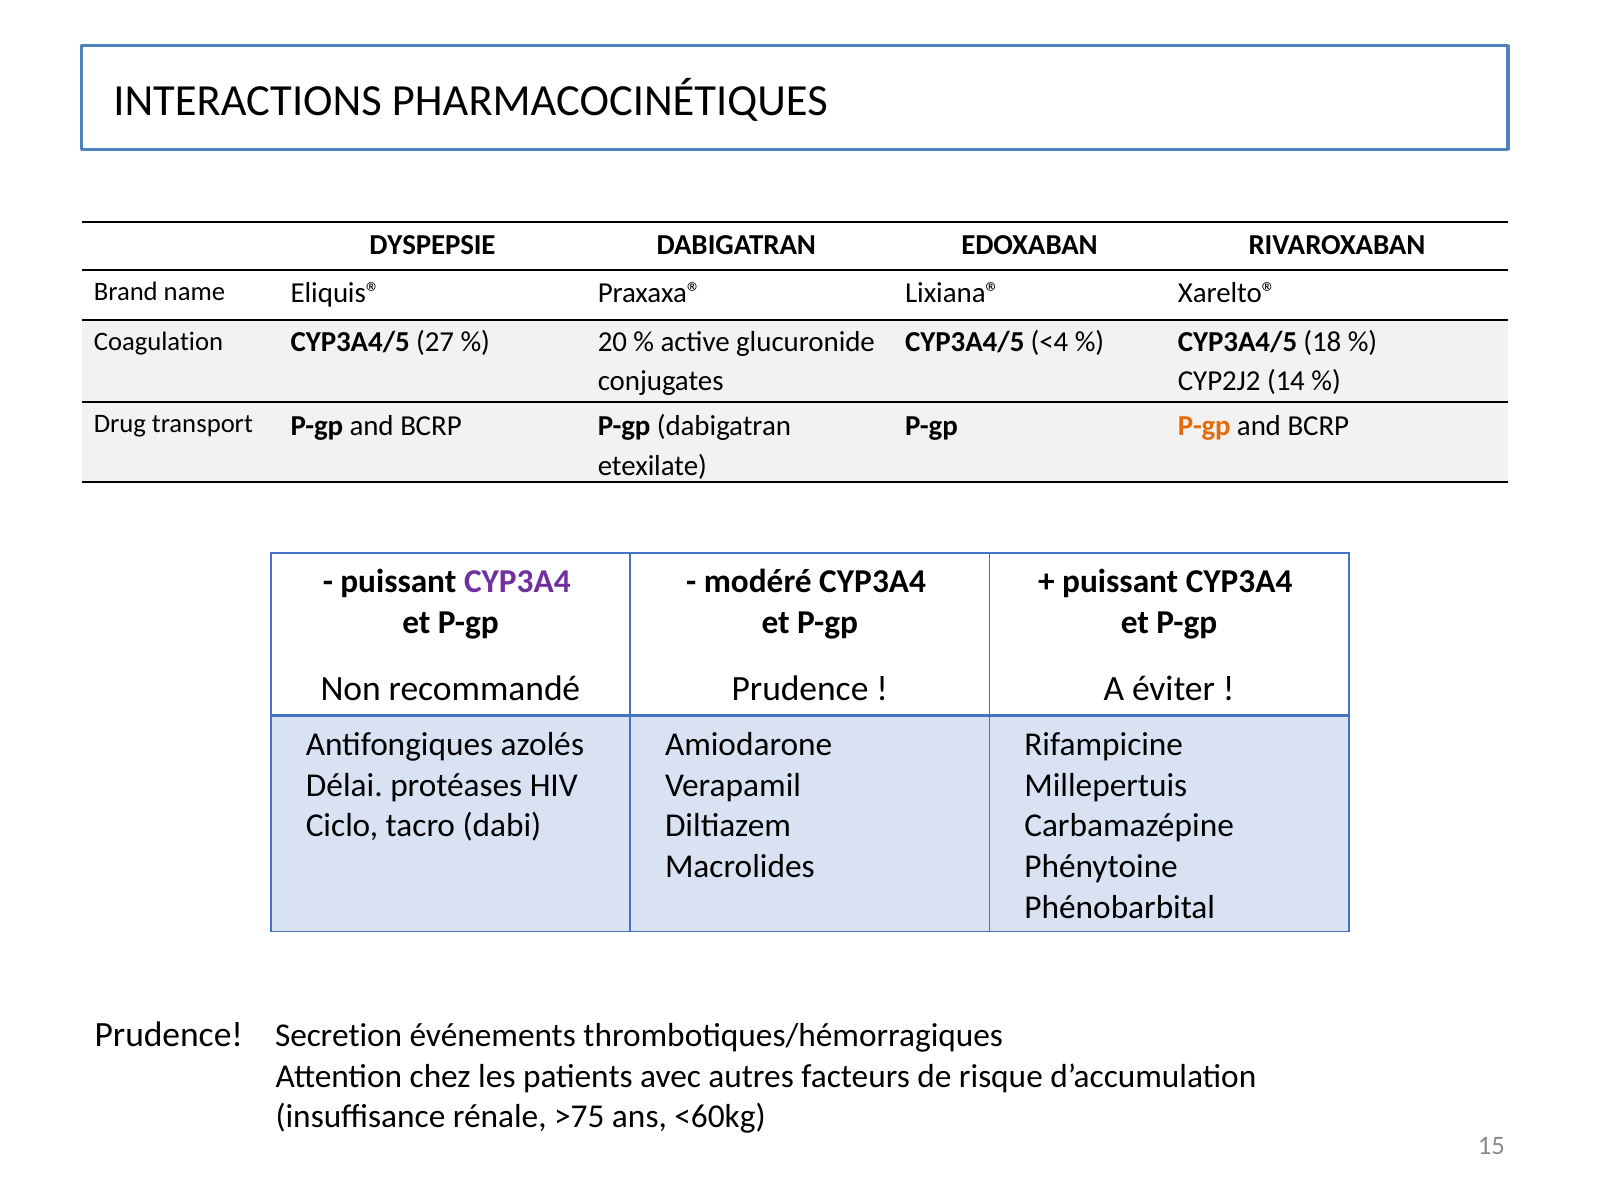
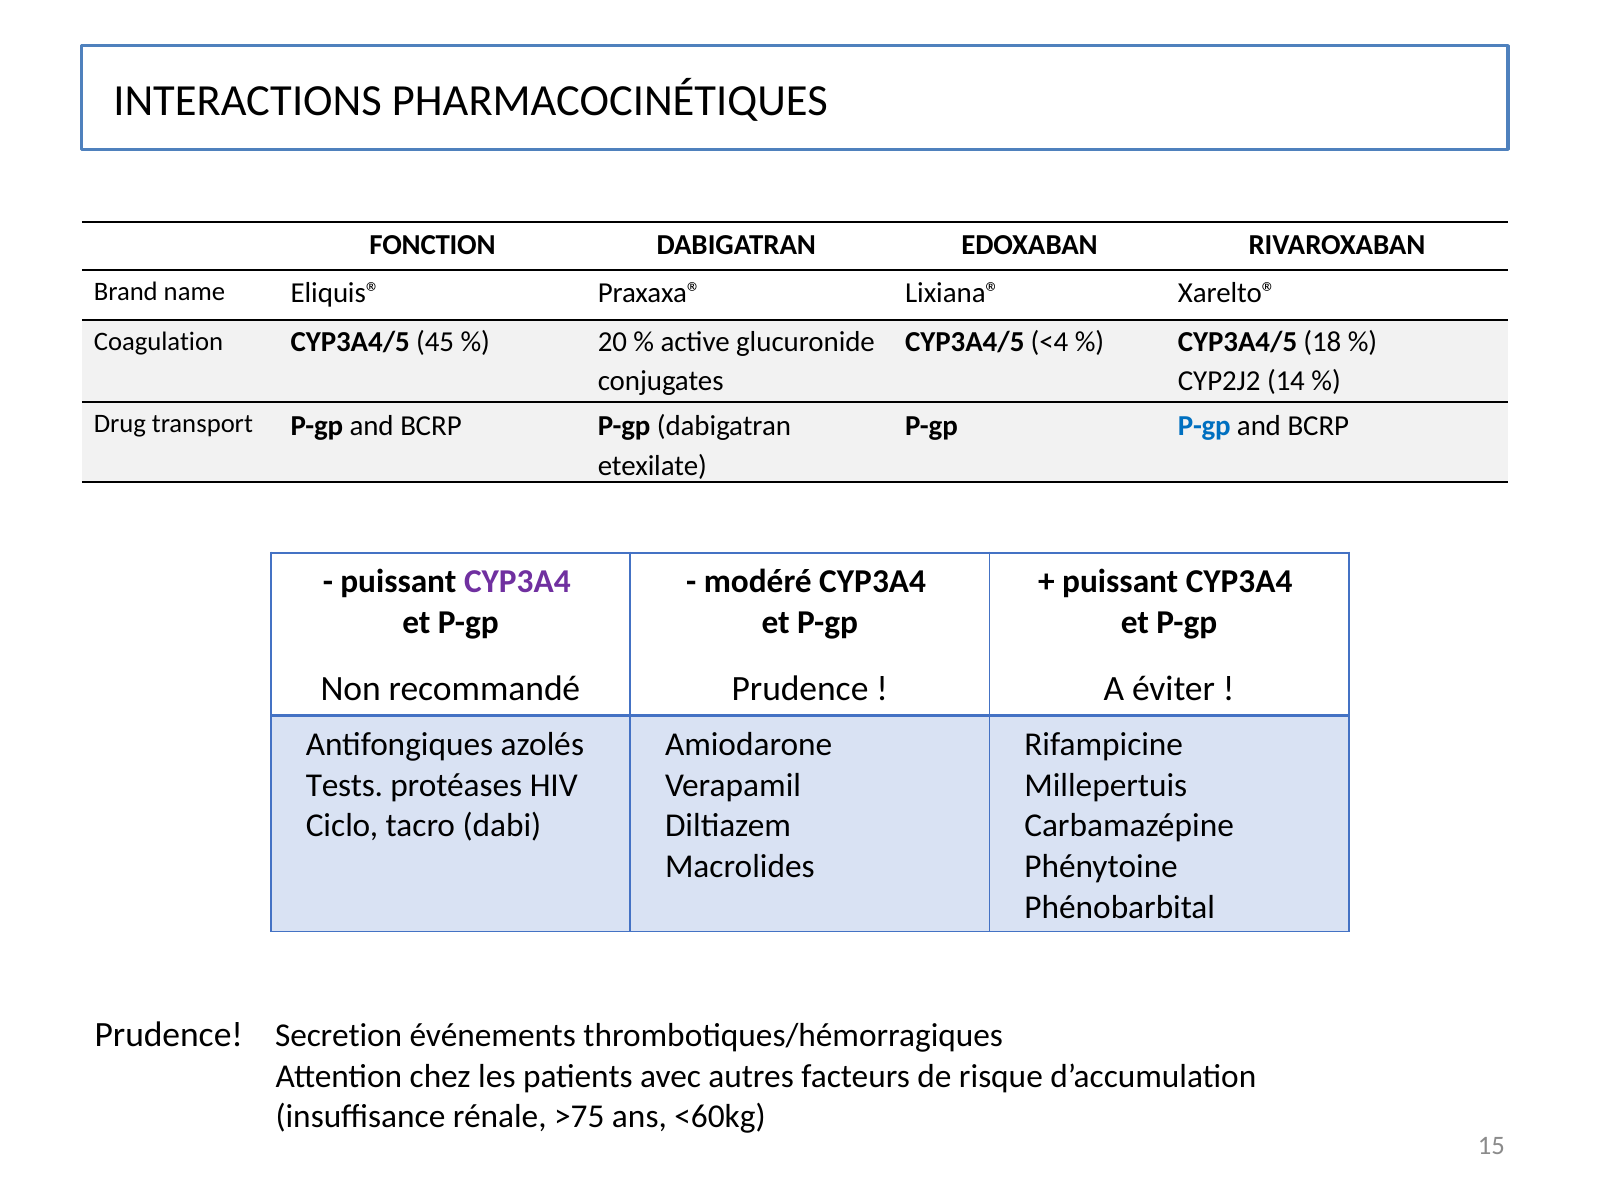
DYSPEPSIE: DYSPEPSIE -> FONCTION (432, 245)
27: 27 -> 45 (435, 342)
P-gp colour: orange -> blue (1204, 426)
Délai: Délai -> Tests (344, 786)
